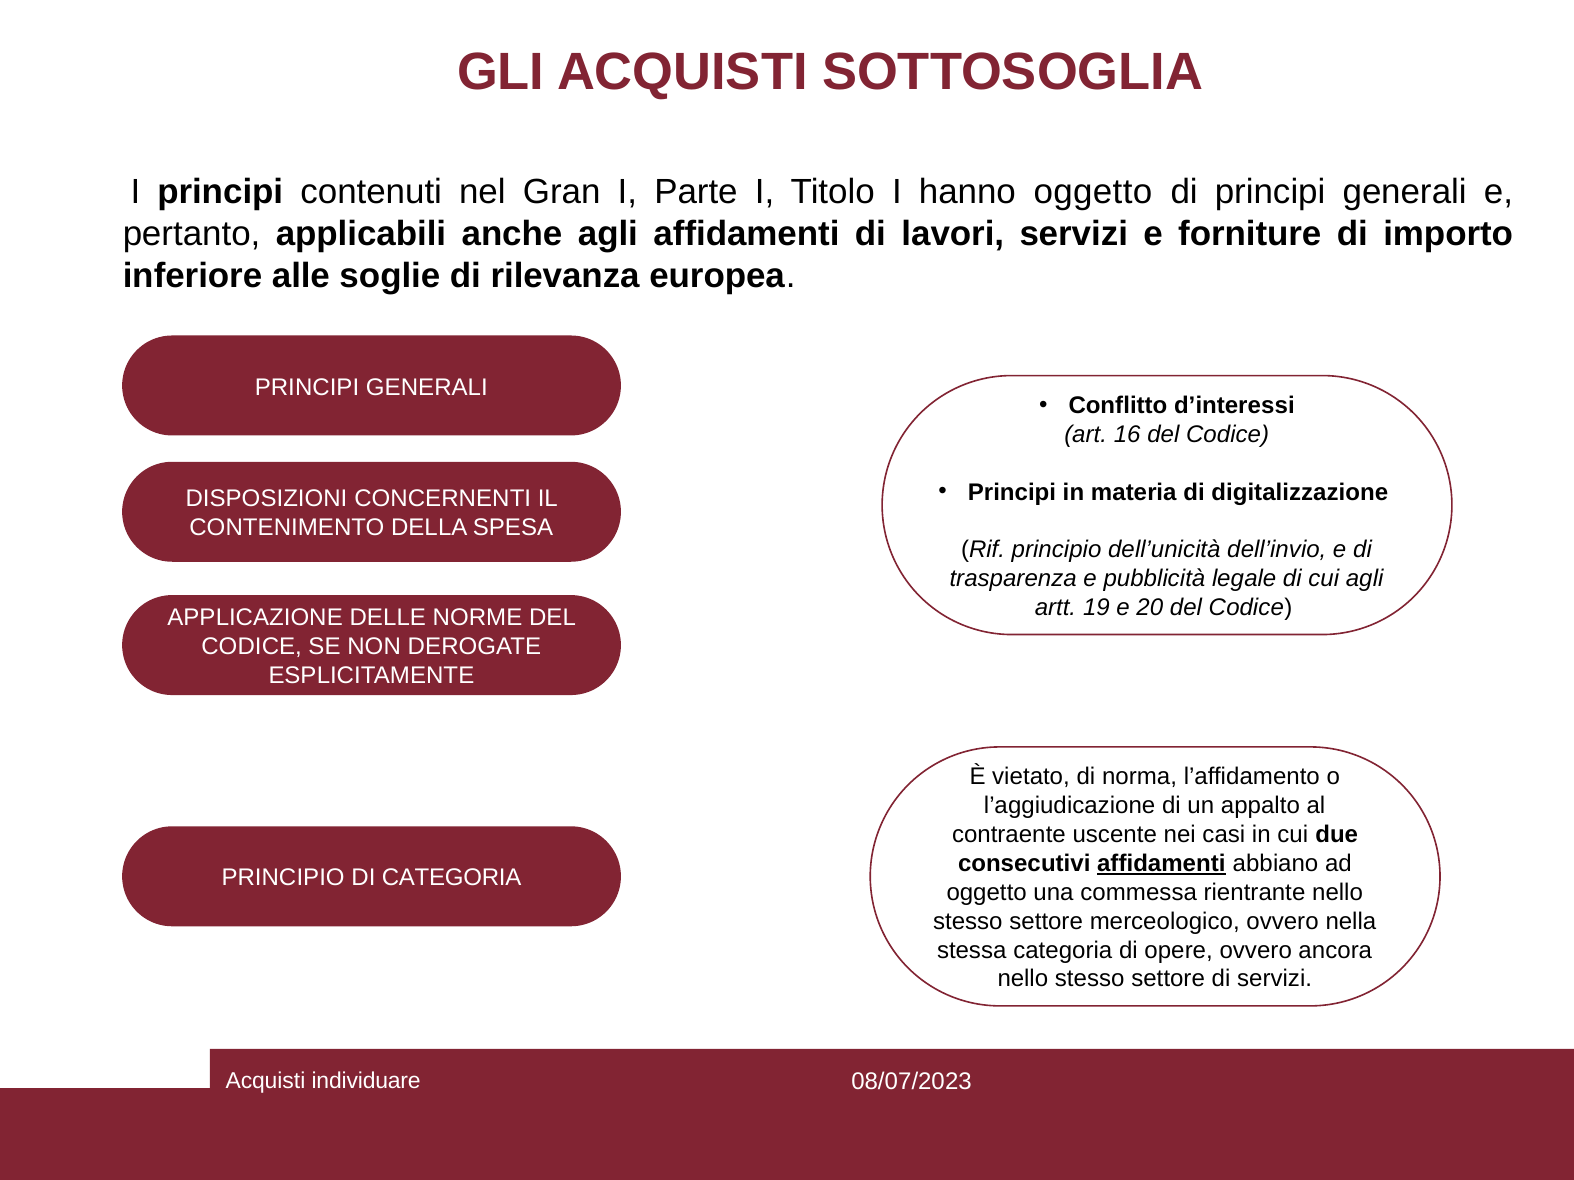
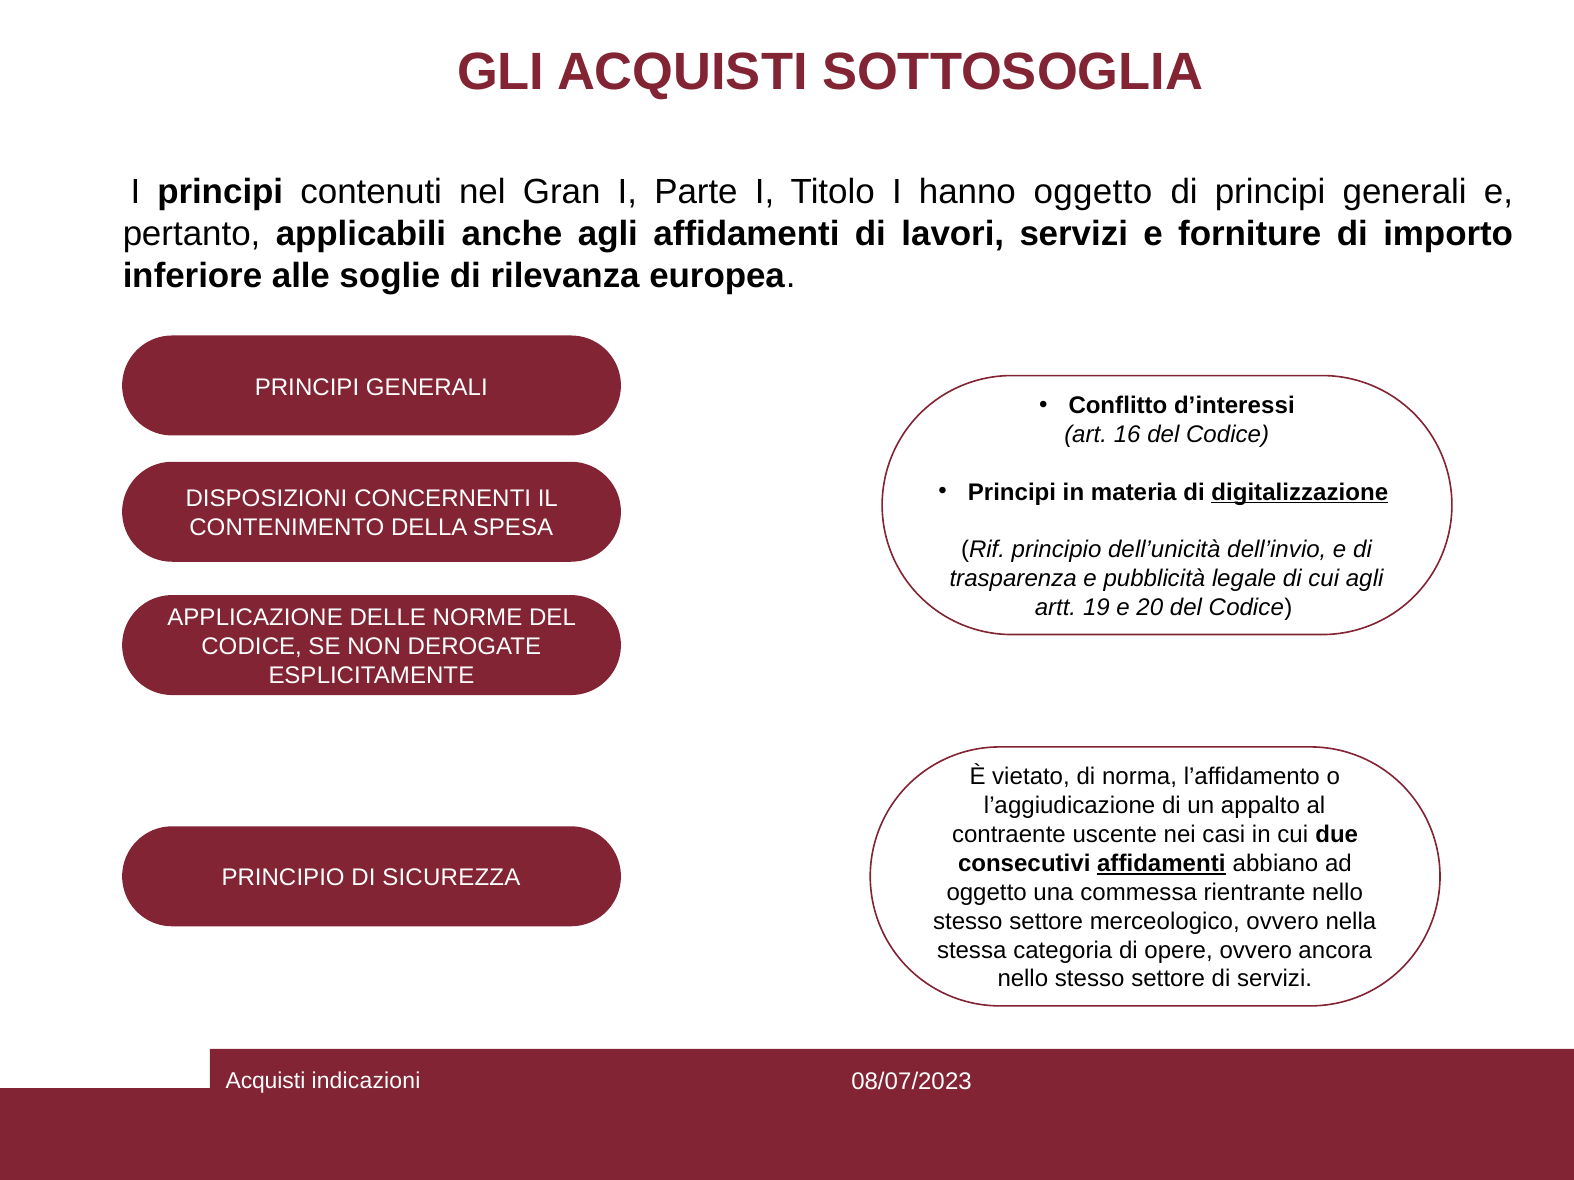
digitalizzazione underline: none -> present (1300, 492)
DI CATEGORIA: CATEGORIA -> SICUREZZA (451, 878)
individuare: individuare -> indicazioni (366, 1081)
